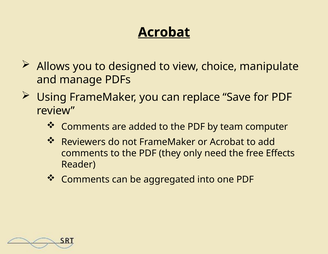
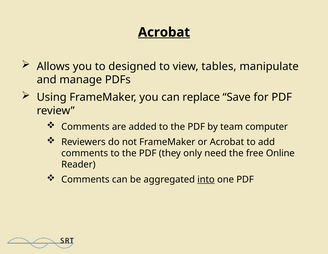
choice: choice -> tables (219, 66)
Effects: Effects -> Online (280, 153)
into underline: none -> present (206, 179)
